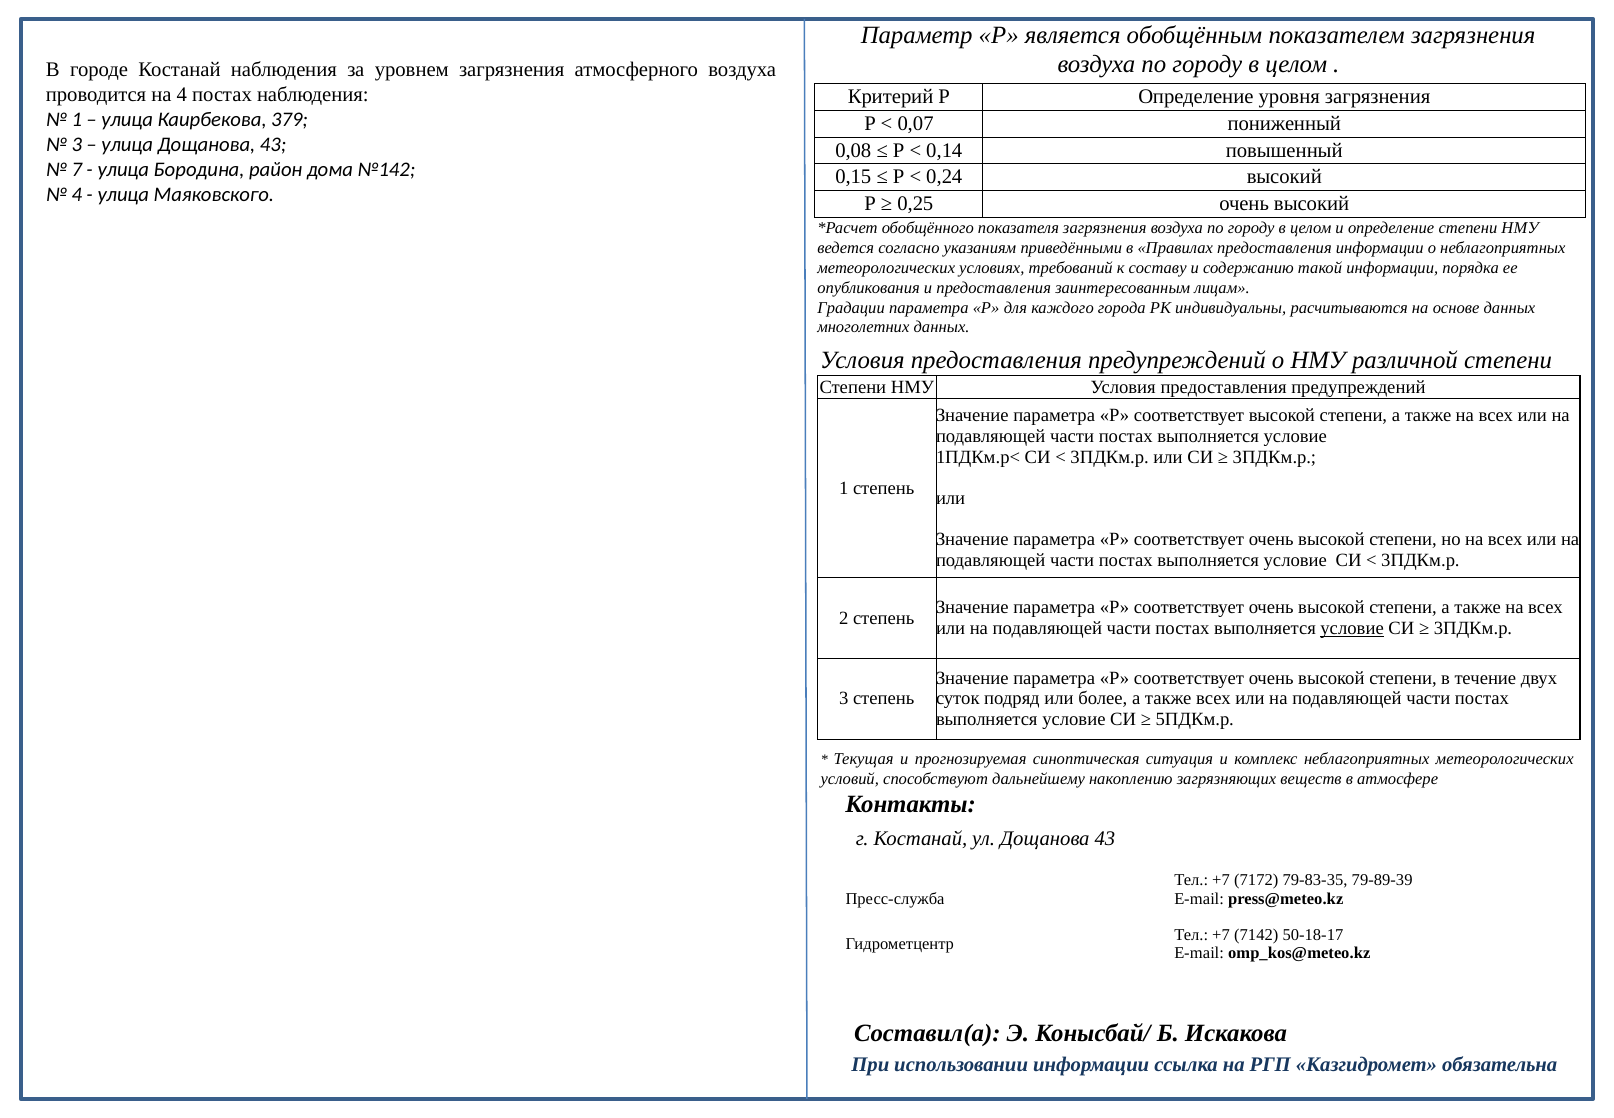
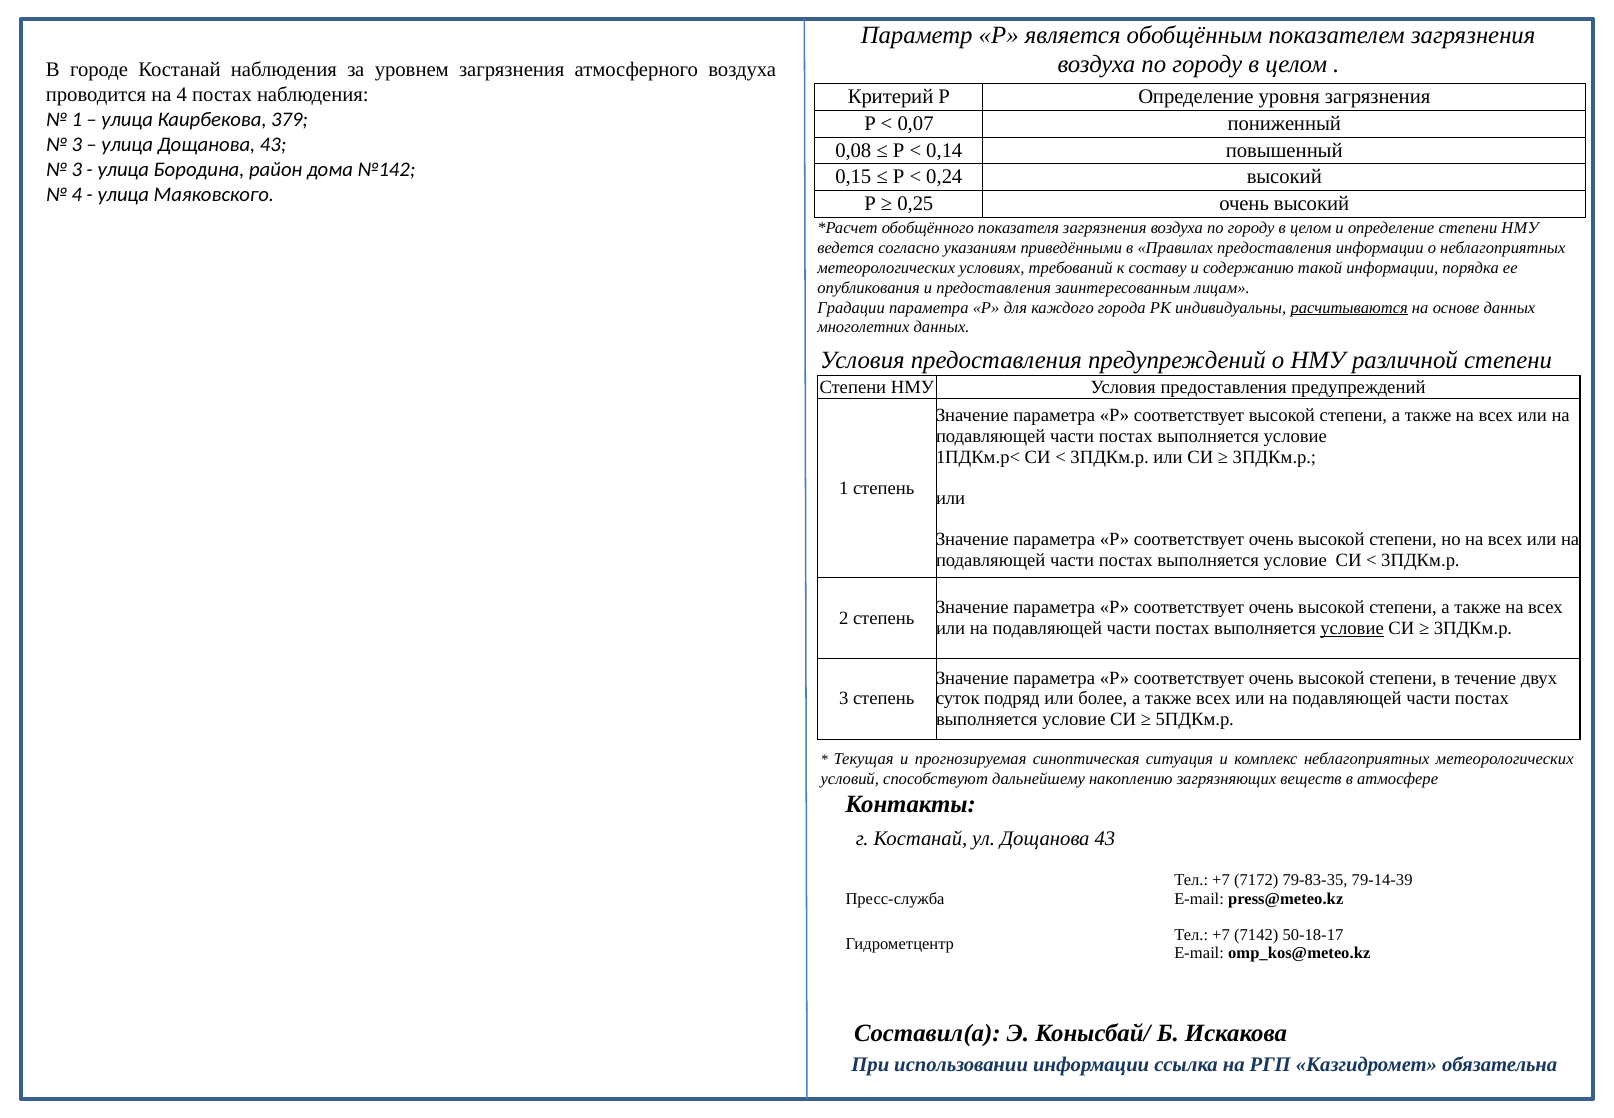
7: 7 -> 3 (77, 169)
расчитываются underline: none -> present (1349, 307)
79-89-39: 79-89-39 -> 79-14-39 (1382, 880)
